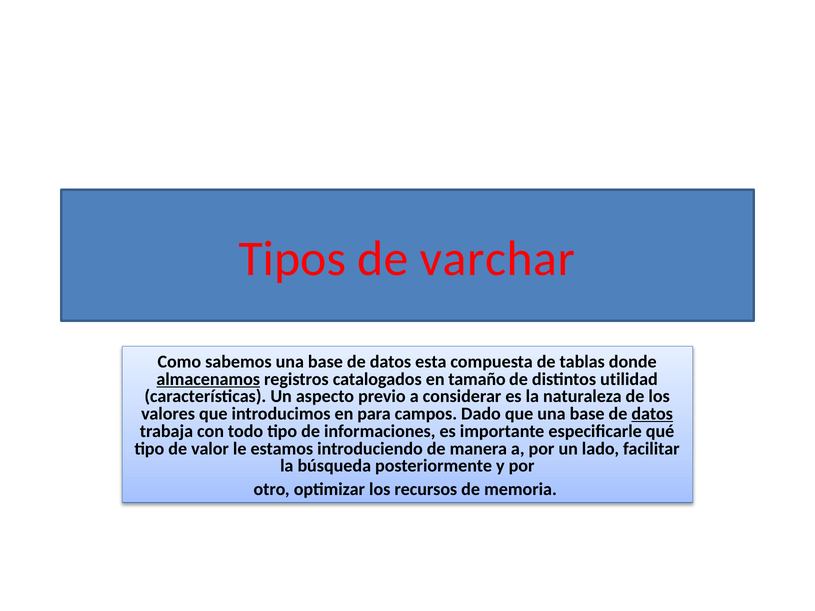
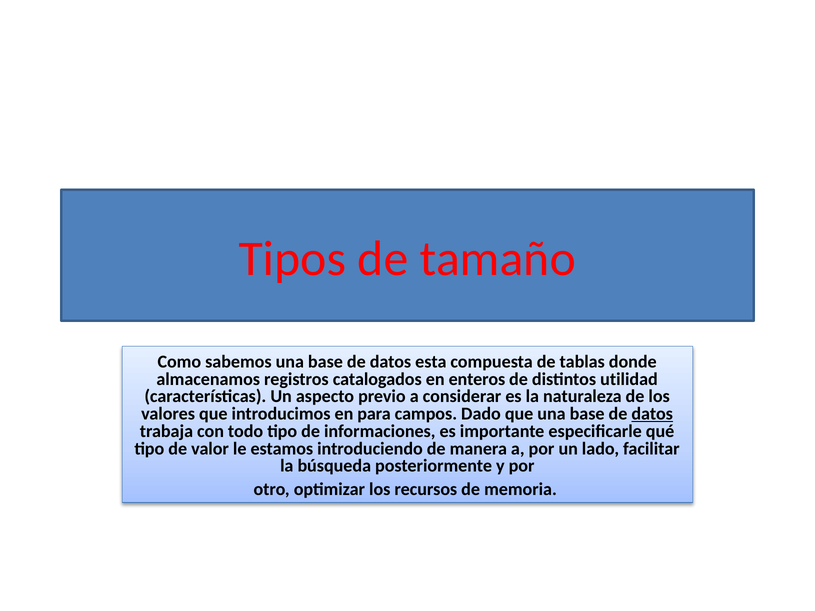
varchar: varchar -> tamaño (498, 259)
almacenamos underline: present -> none (208, 379)
tamaño: tamaño -> enteros (477, 379)
